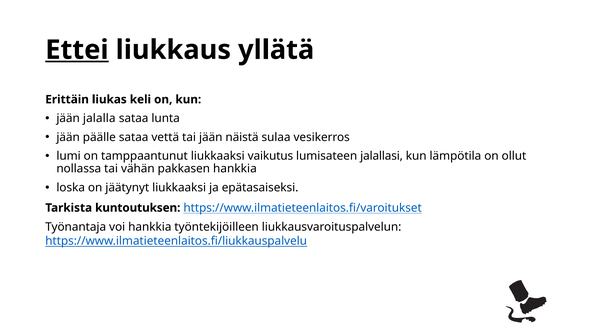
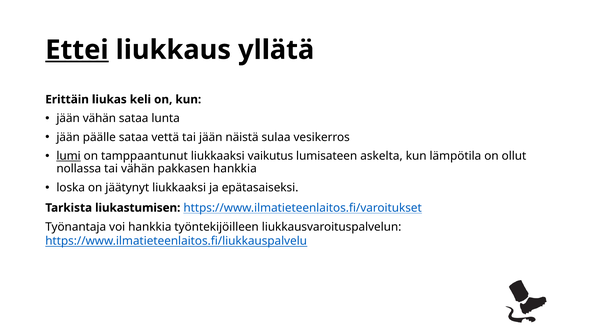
jään jalalla: jalalla -> vähän (99, 118)
lumi underline: none -> present (69, 156)
jalallasi: jalallasi -> askelta (381, 156)
kuntoutuksen: kuntoutuksen -> liukastumisen (138, 208)
